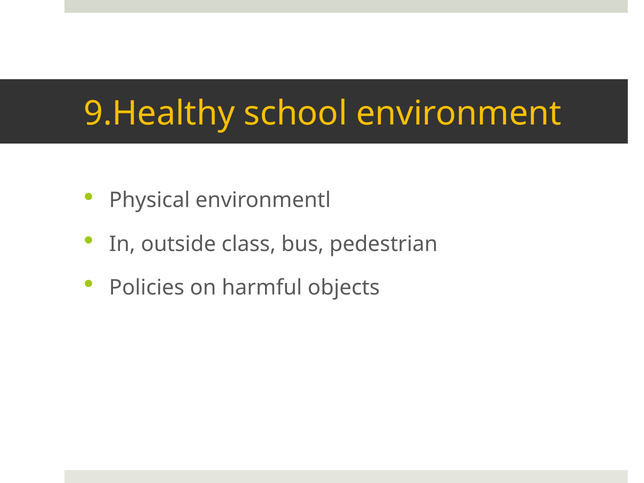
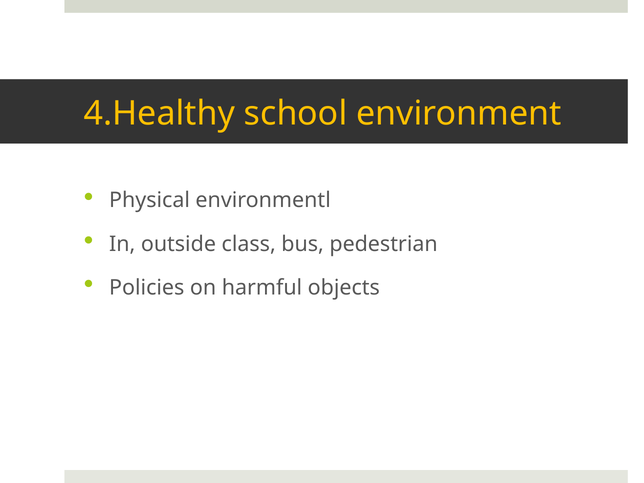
9.Healthy: 9.Healthy -> 4.Healthy (159, 114)
